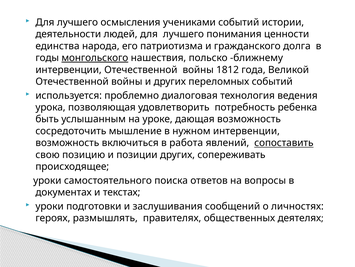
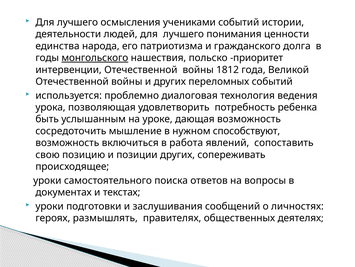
ближнему: ближнему -> приоритет (257, 58)
нужном интервенции: интервенции -> способствуют (246, 131)
сопоставить underline: present -> none (284, 143)
